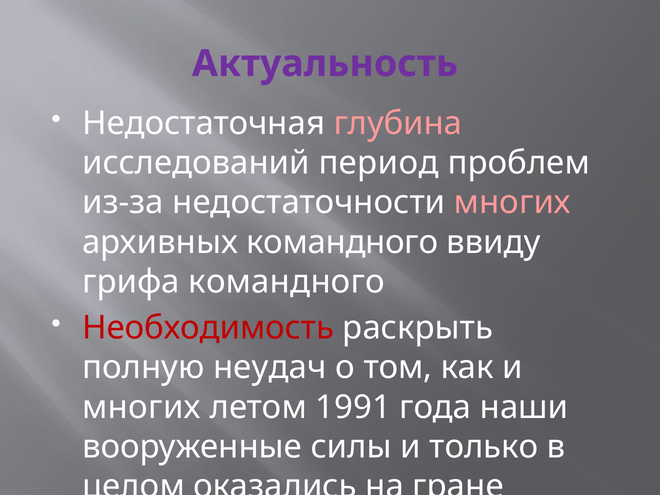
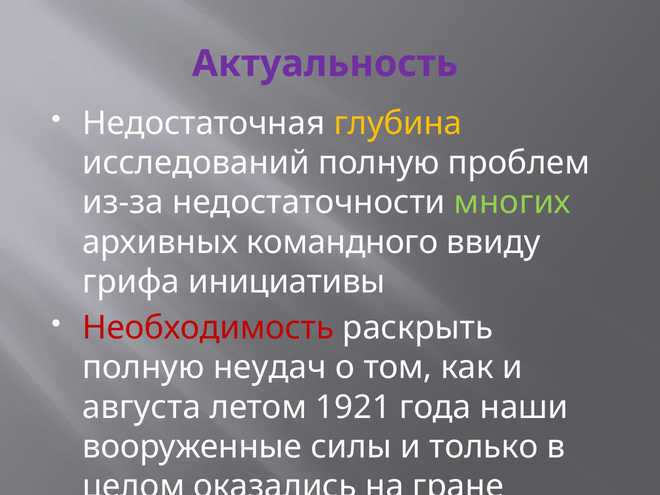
глубина colour: pink -> yellow (398, 123)
исследований период: период -> полную (379, 163)
многих colour: pink -> light green (512, 203)
грифа командного: командного -> инициативы (287, 282)
многих: многих -> августа (142, 407)
1991: 1991 -> 1921 (353, 407)
